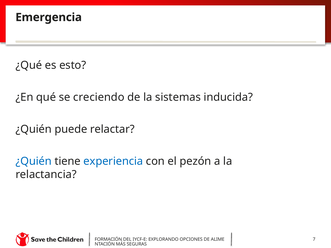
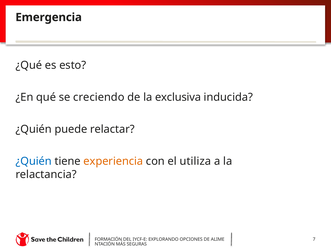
sistemas: sistemas -> exclusiva (178, 97)
experiencia colour: blue -> orange (113, 161)
pezón: pezón -> utiliza (195, 161)
